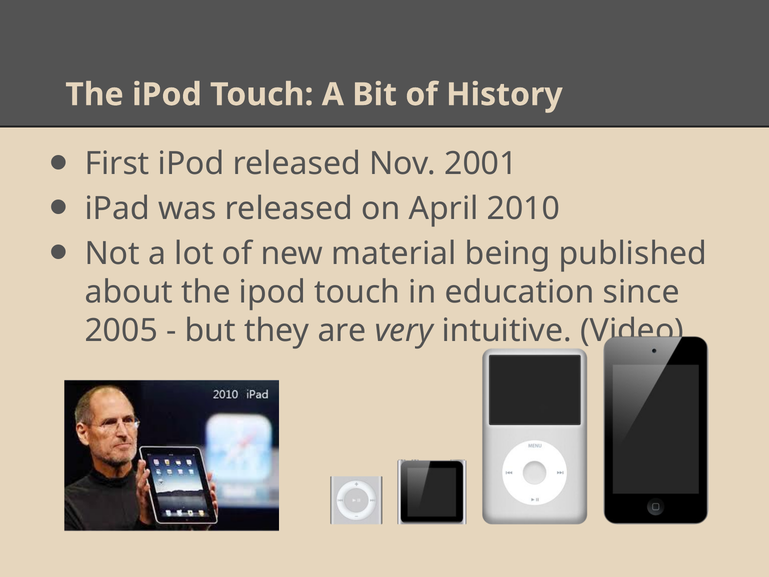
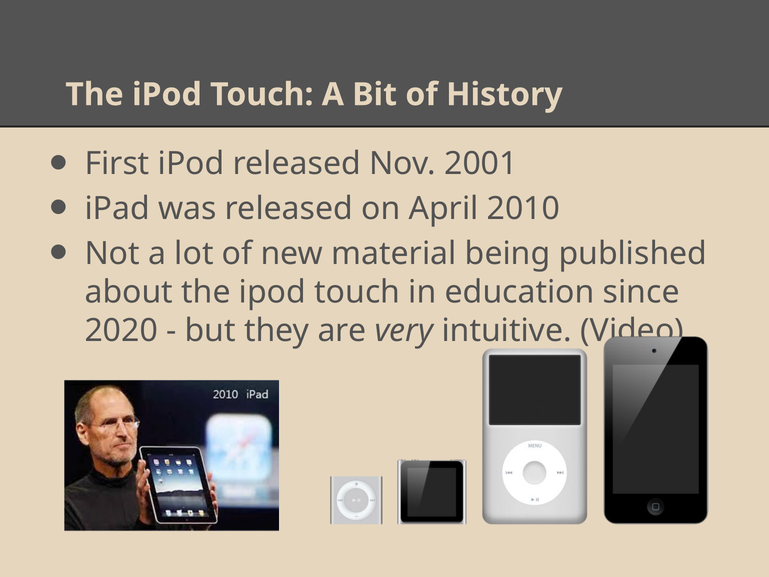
2005: 2005 -> 2020 (121, 330)
